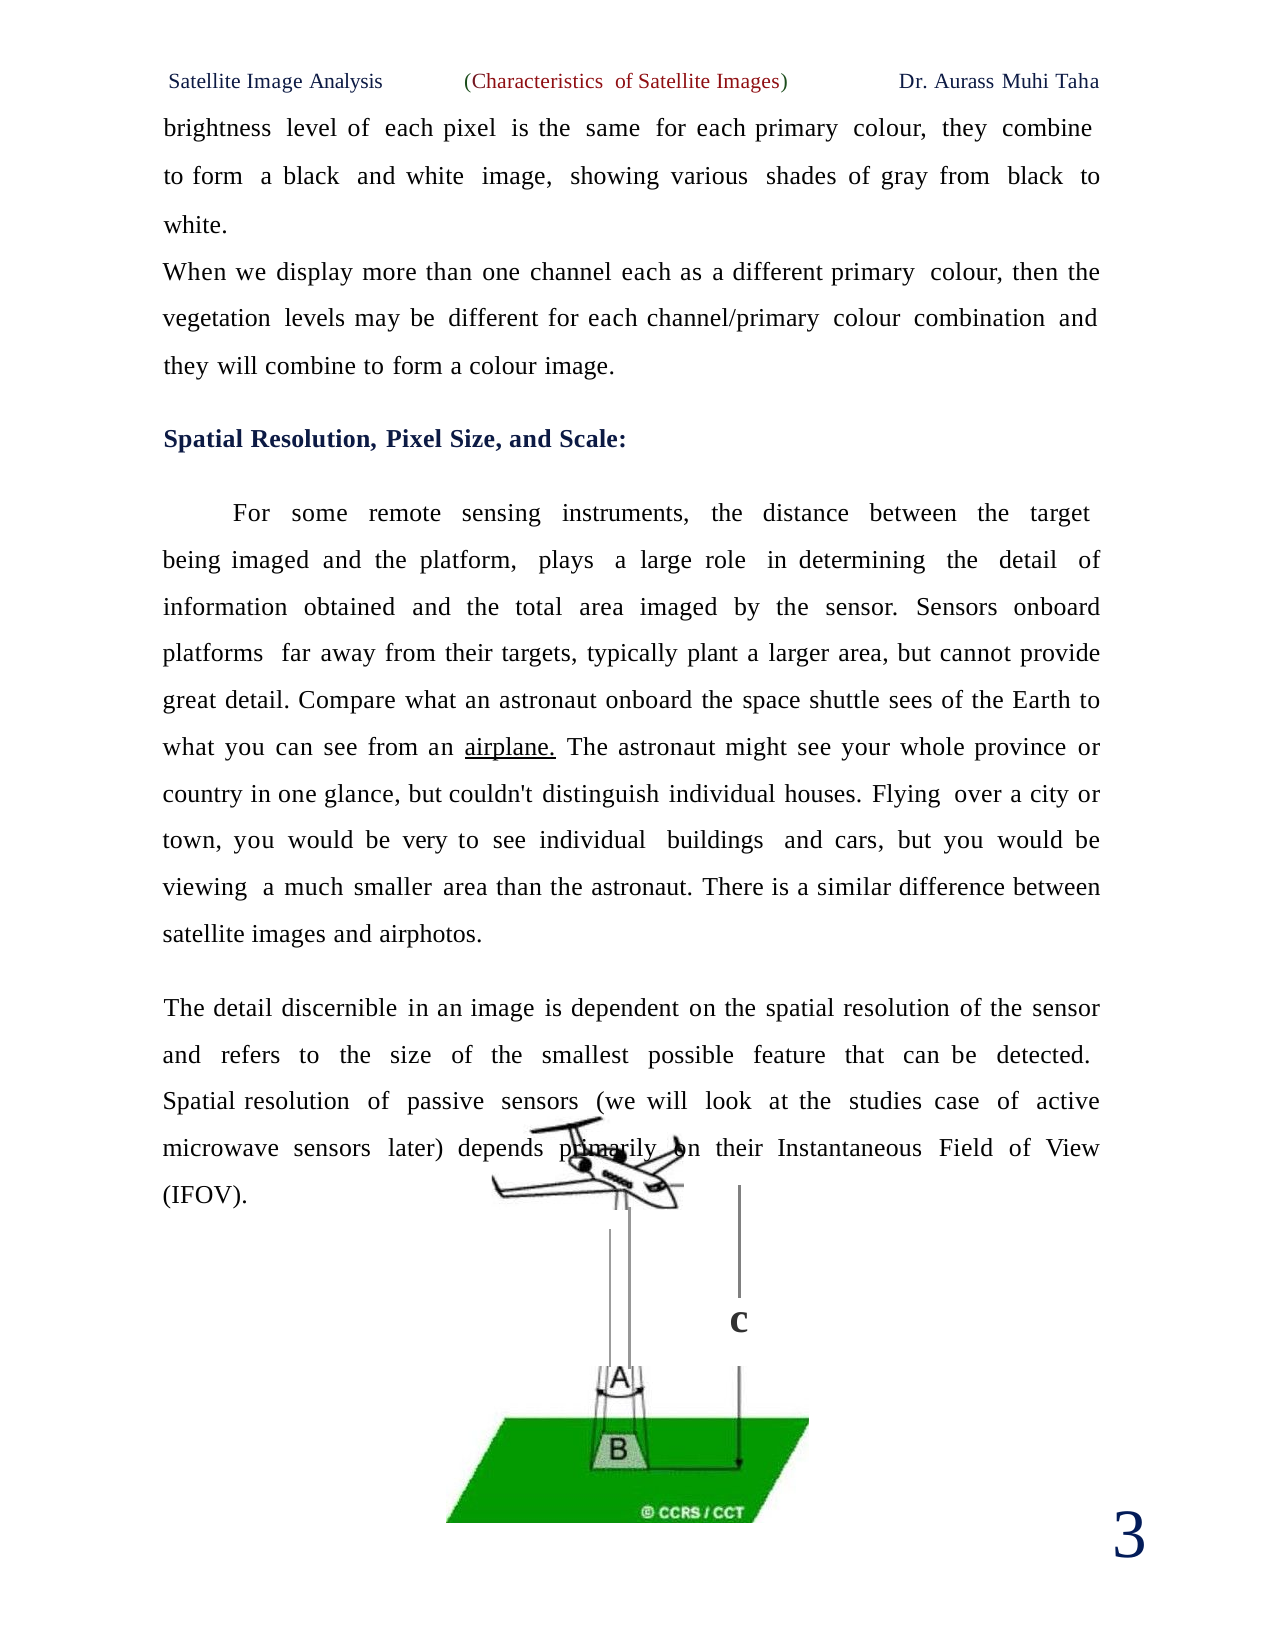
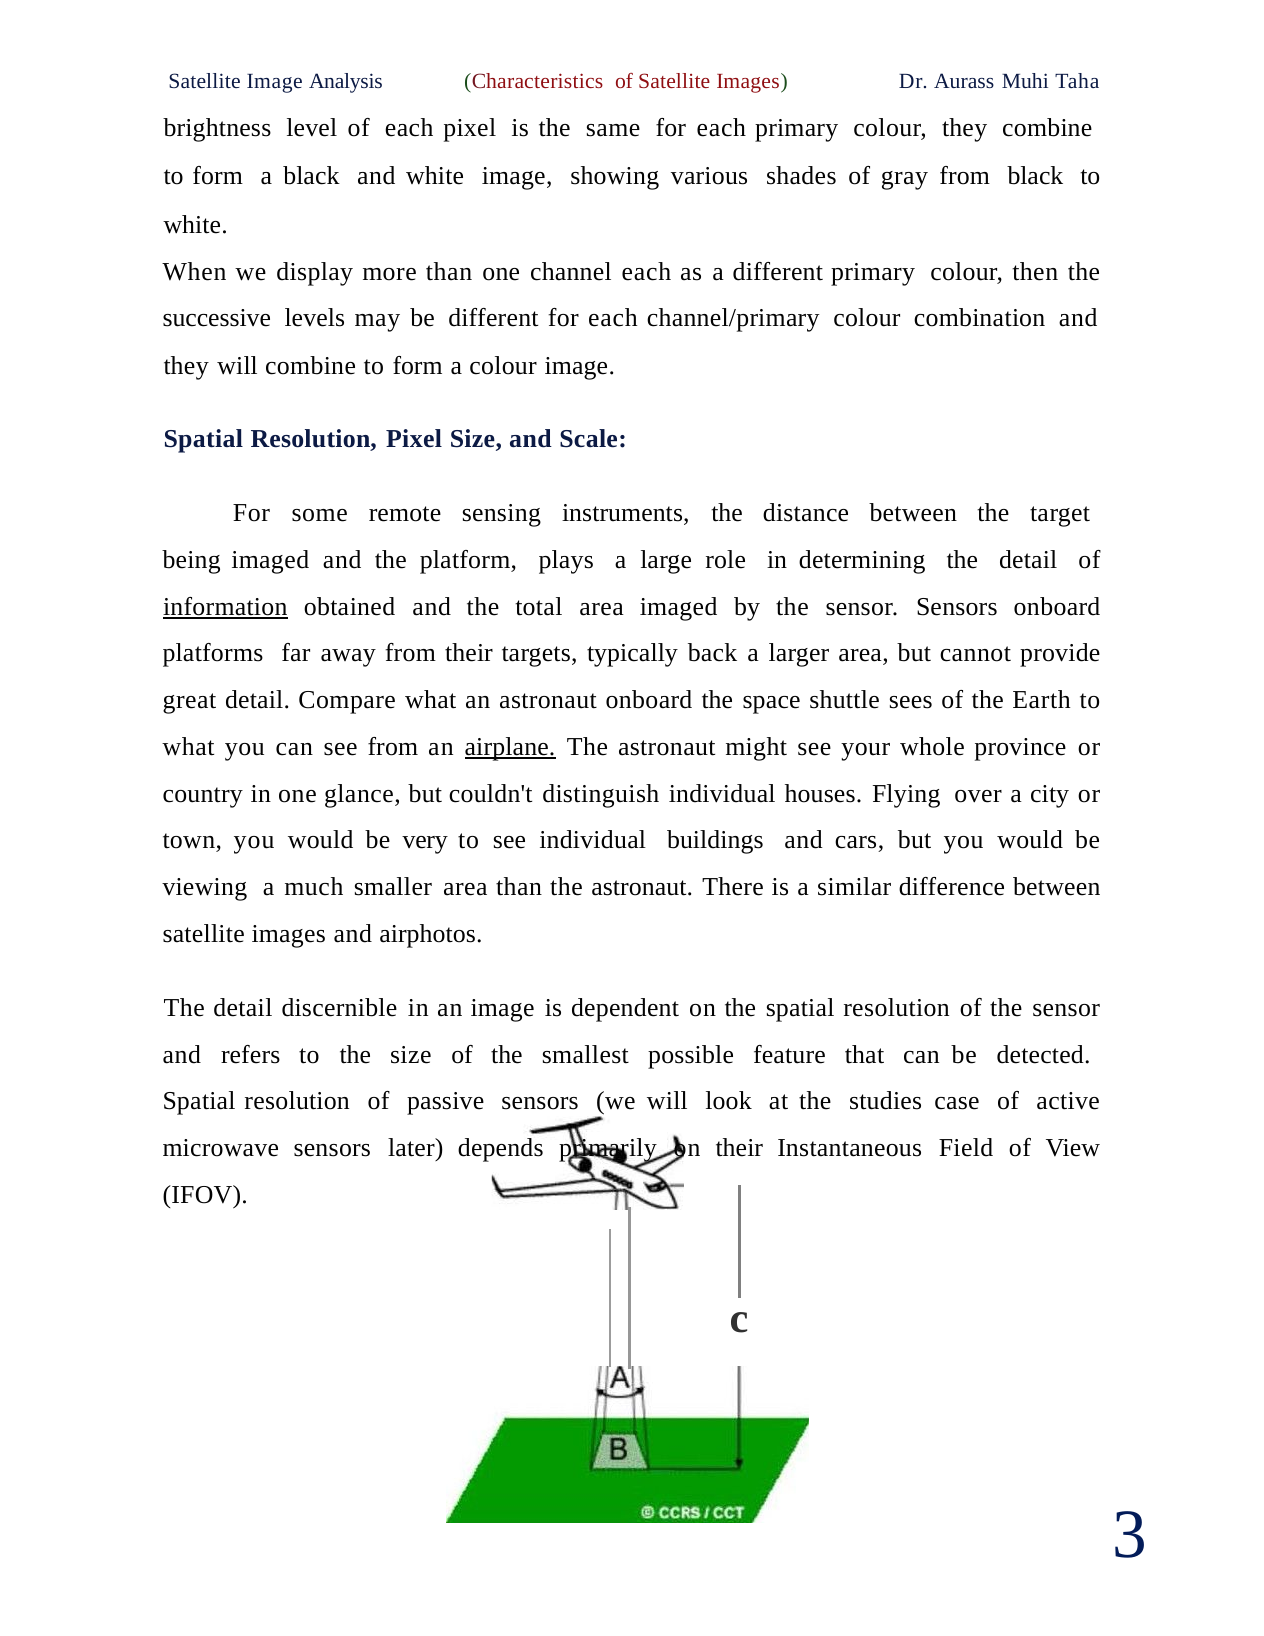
vegetation: vegetation -> successive (217, 318)
information underline: none -> present (225, 607)
plant: plant -> back (713, 653)
